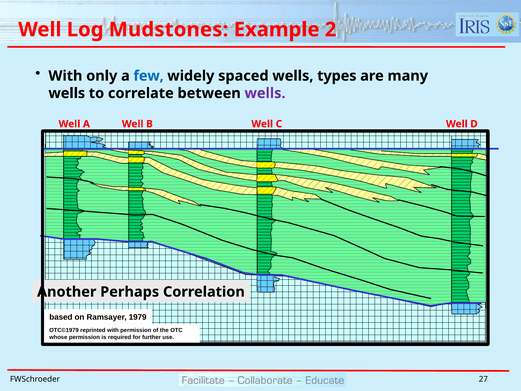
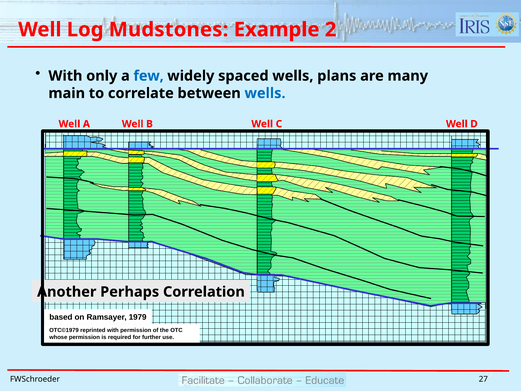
types: types -> plans (337, 76)
wells: wells -> main (67, 93)
wells colour: purple -> blue (265, 93)
